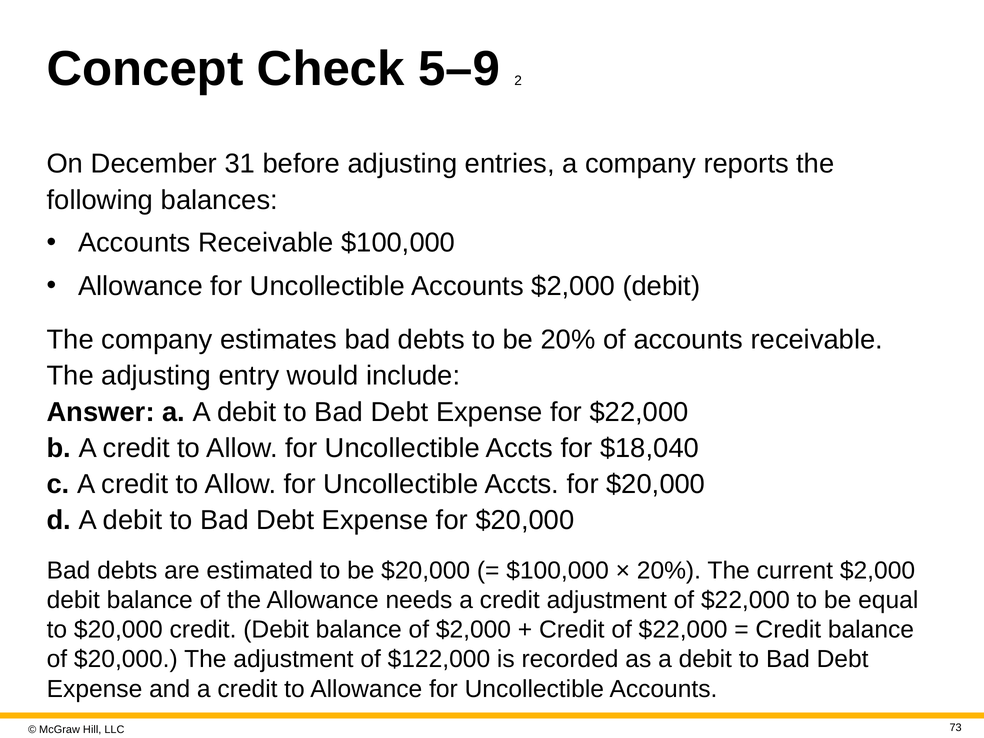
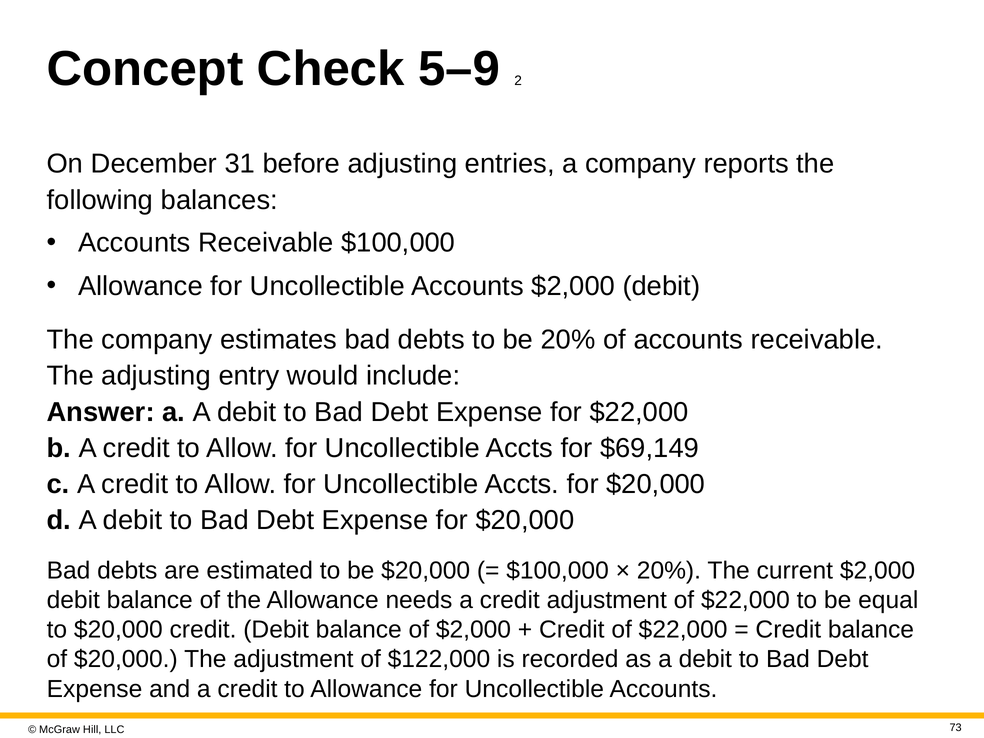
$18,040: $18,040 -> $69,149 (650, 448)
